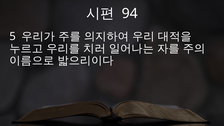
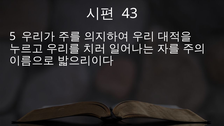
94: 94 -> 43 (130, 13)
